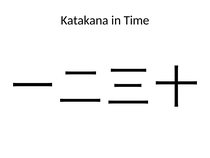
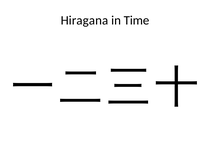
Katakana: Katakana -> Hiragana (84, 20)
